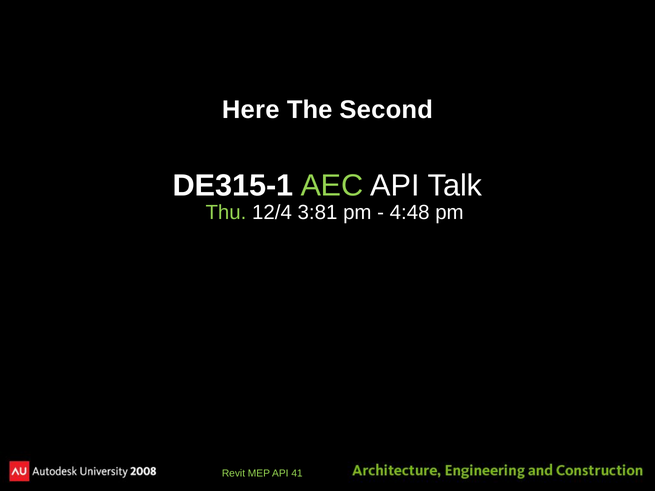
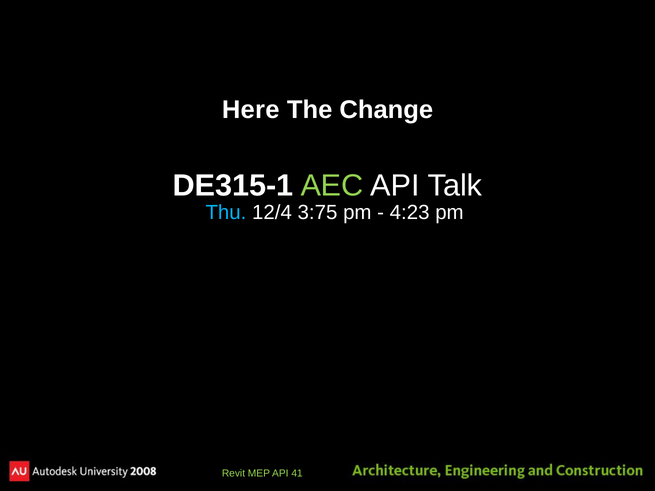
Second: Second -> Change (386, 110)
Thu colour: light green -> light blue (226, 213)
3:81: 3:81 -> 3:75 (318, 213)
4:48: 4:48 -> 4:23 (410, 213)
